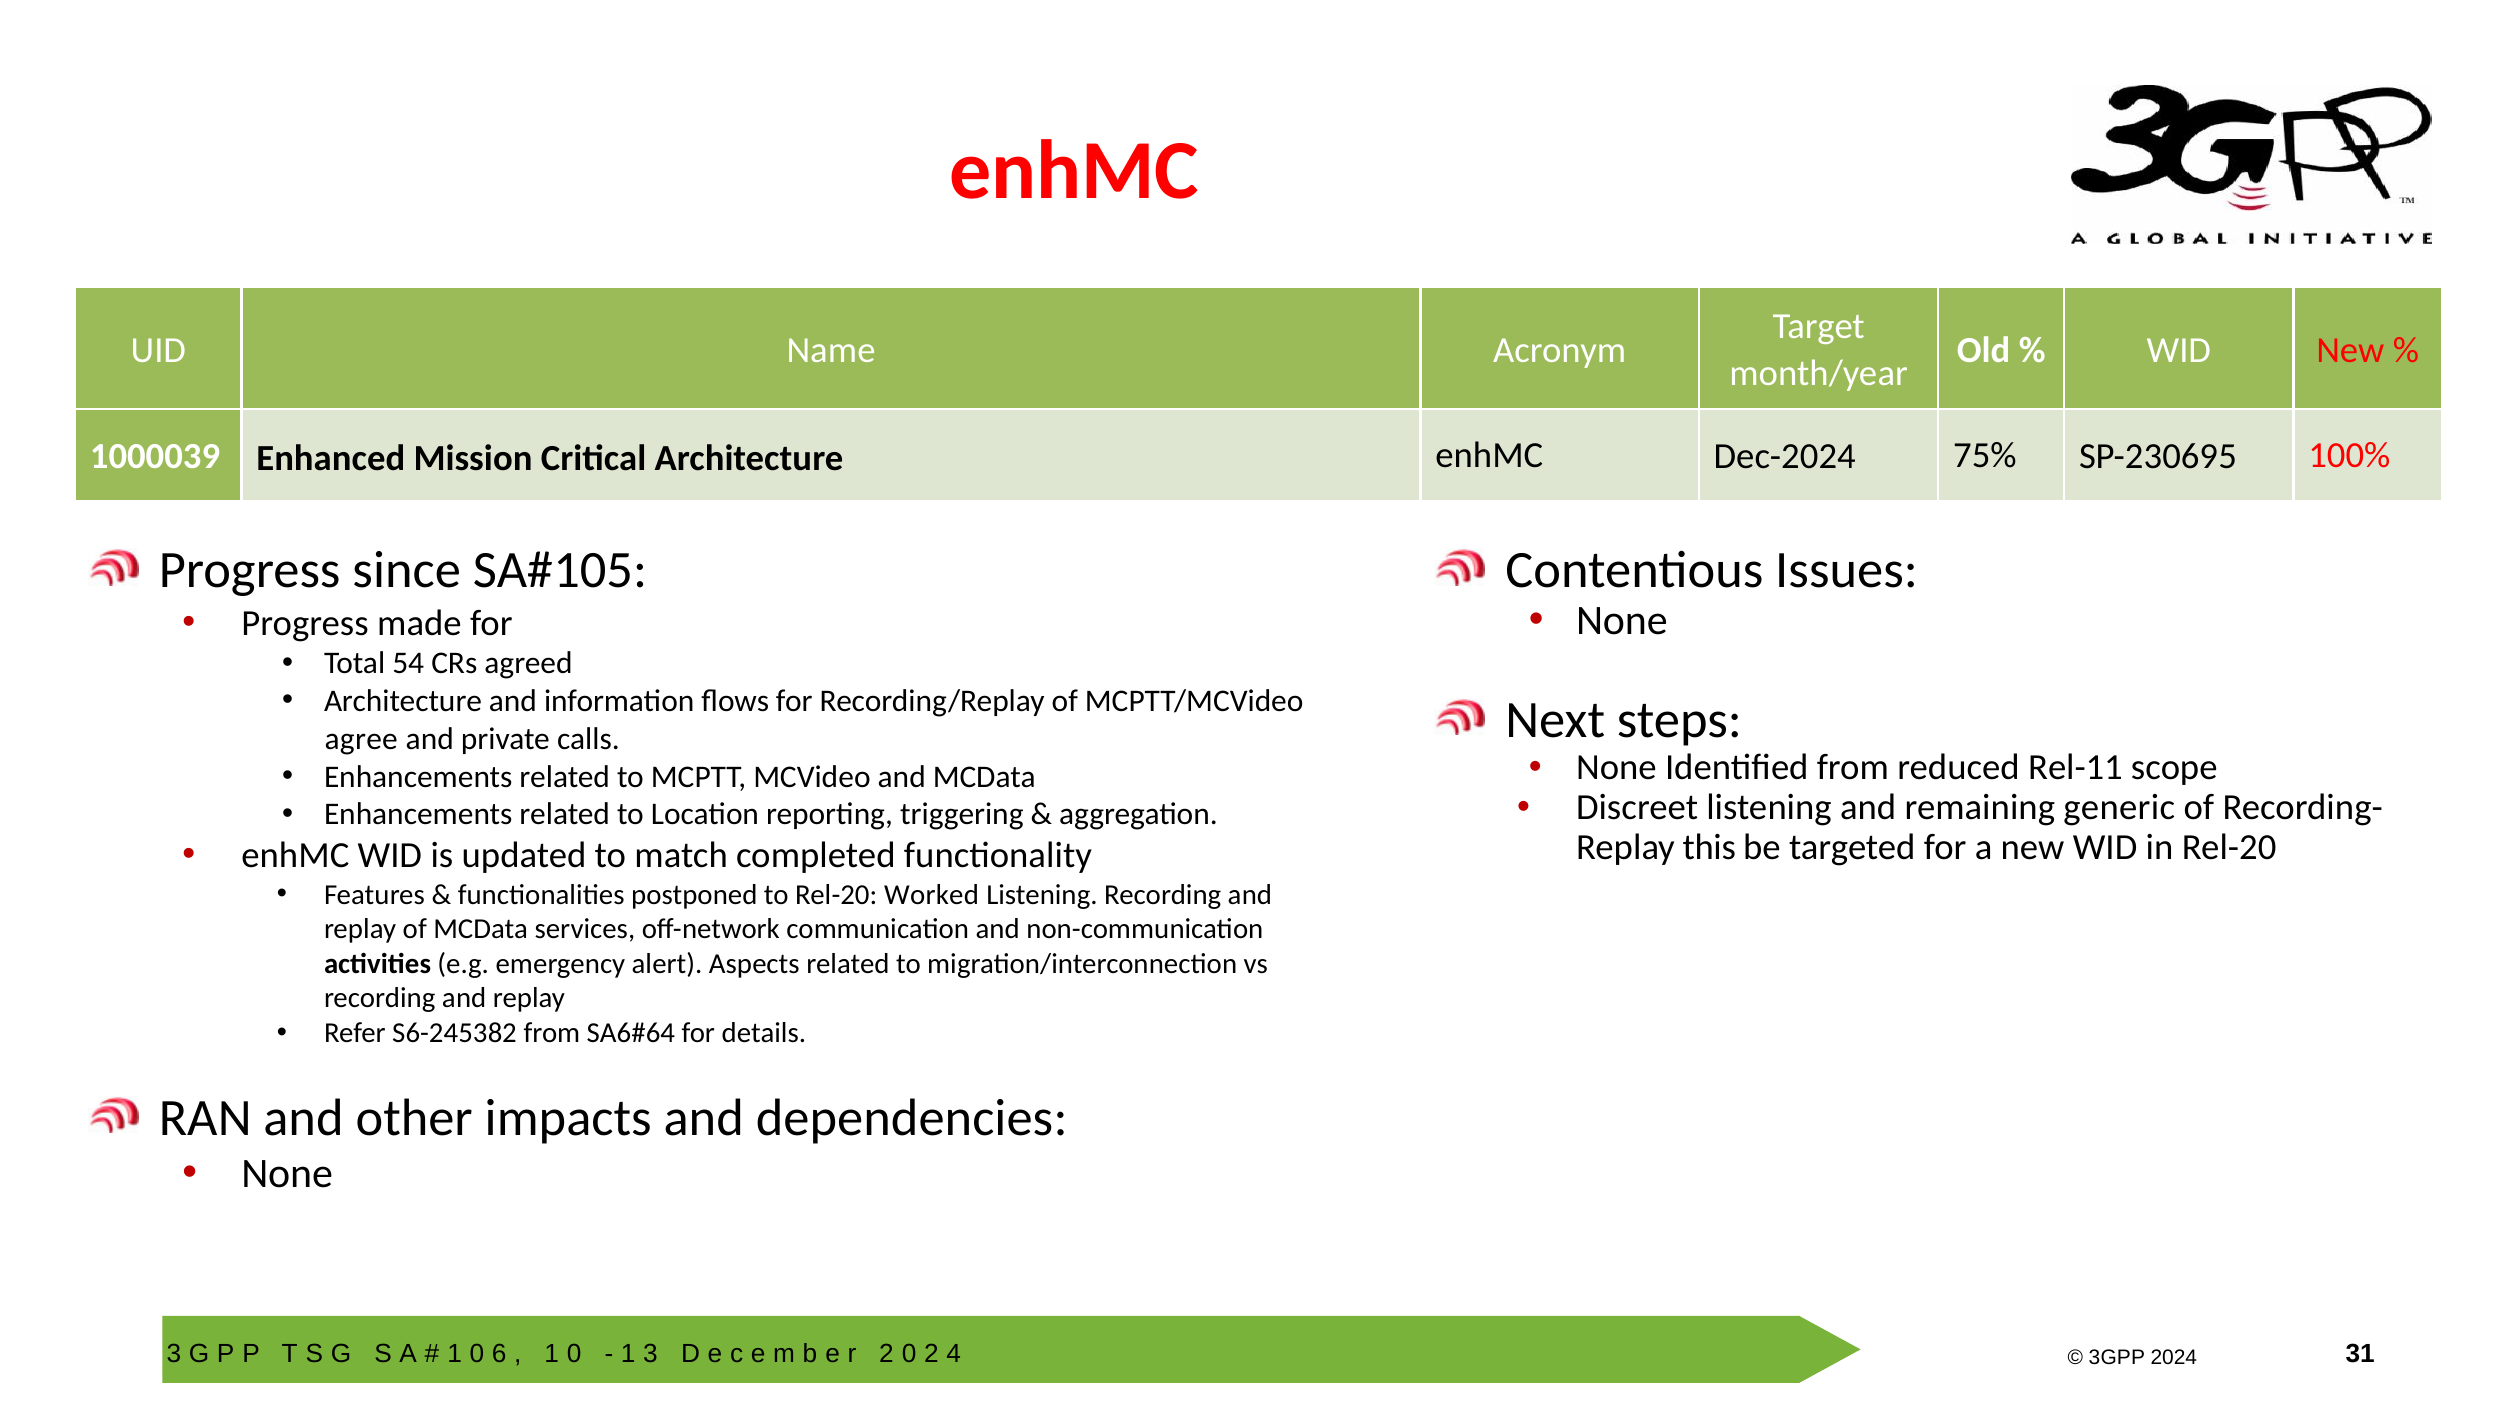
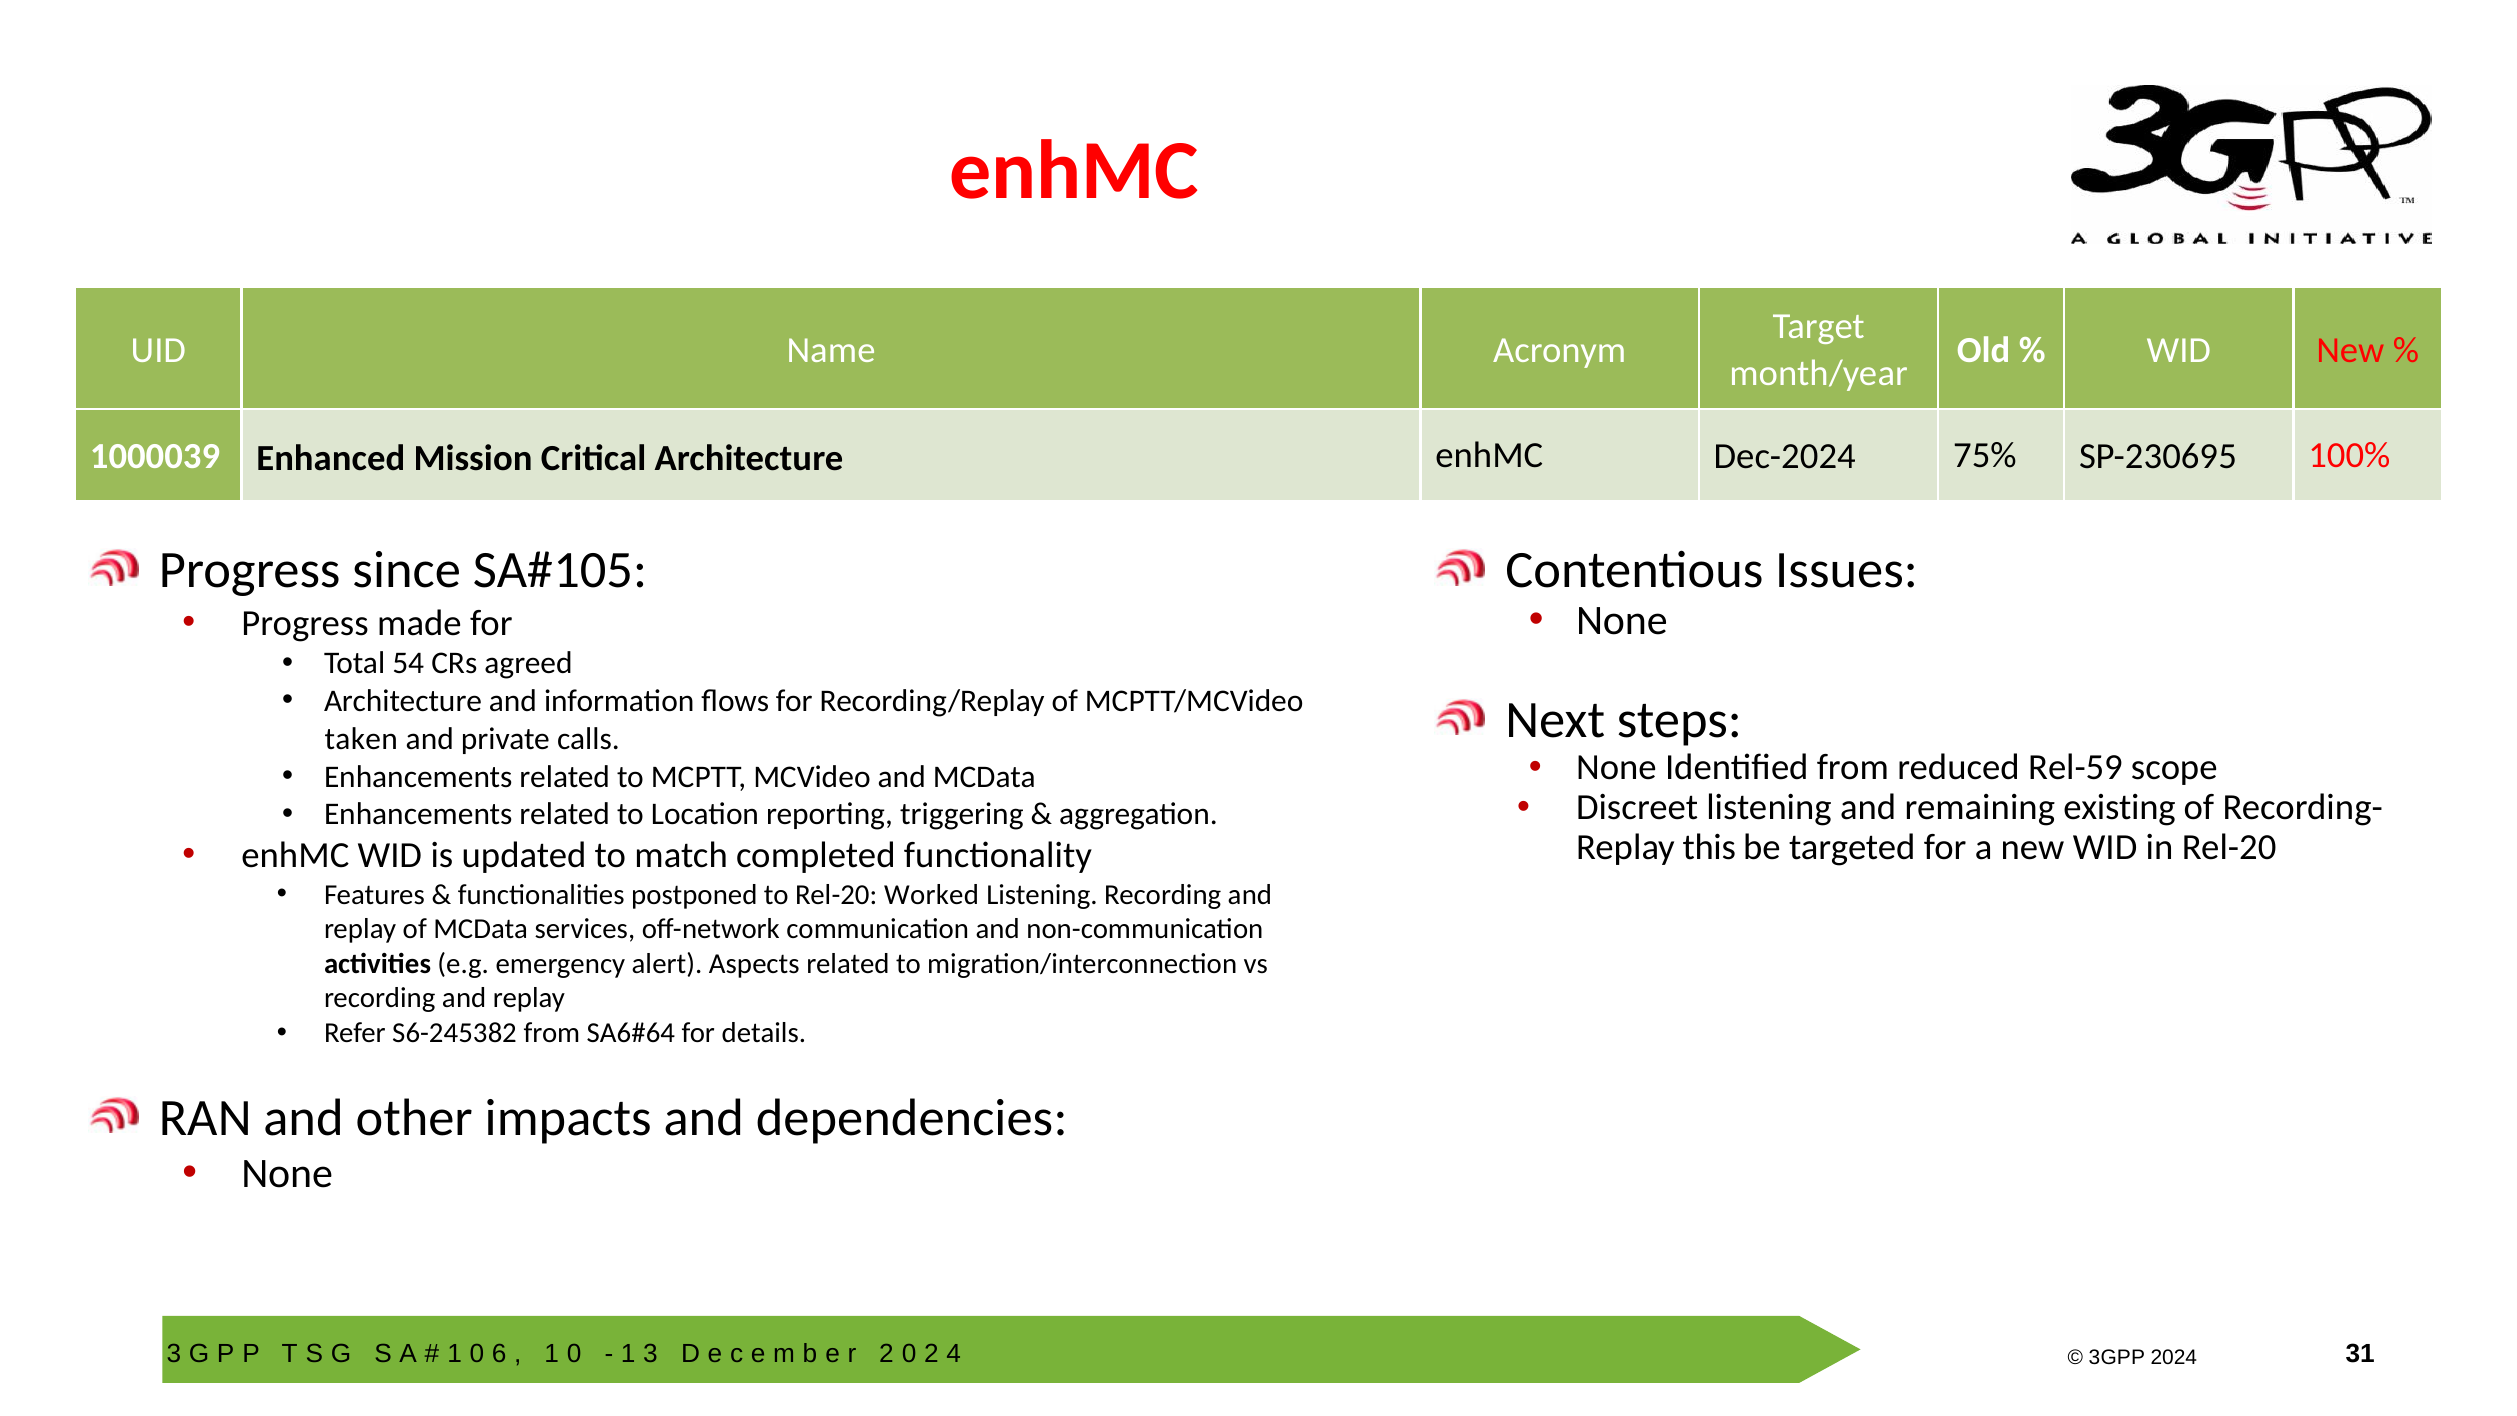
agree: agree -> taken (361, 739)
Rel-11: Rel-11 -> Rel-59 (2075, 768)
generic: generic -> existing (2119, 807)
